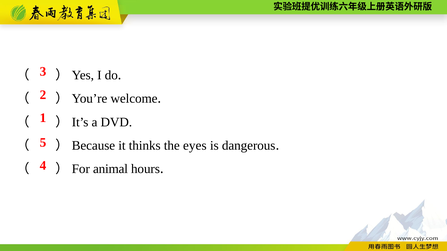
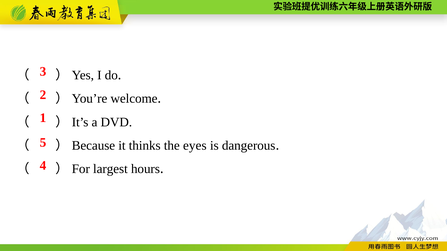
animal: animal -> largest (110, 169)
